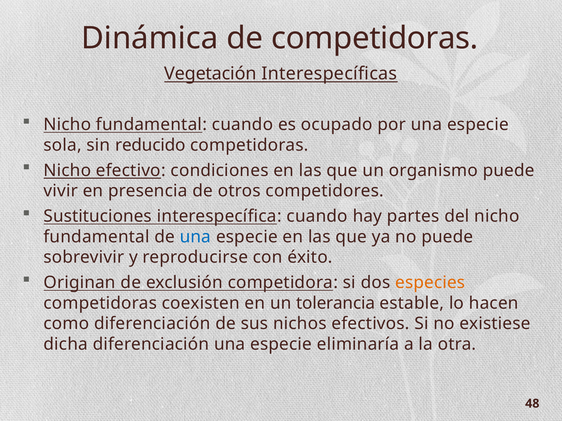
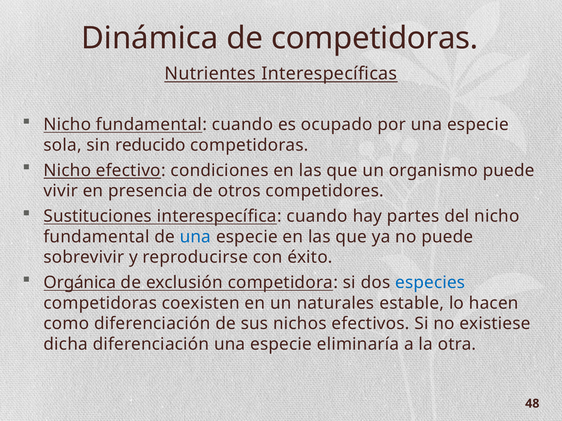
Vegetación: Vegetación -> Nutrientes (210, 74)
Originan: Originan -> Orgánica (80, 283)
especies colour: orange -> blue (430, 283)
tolerancia: tolerancia -> naturales (335, 303)
